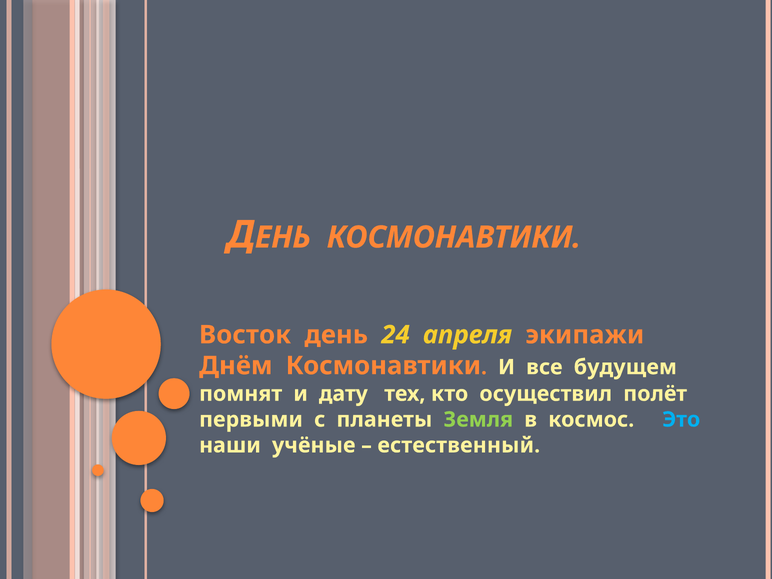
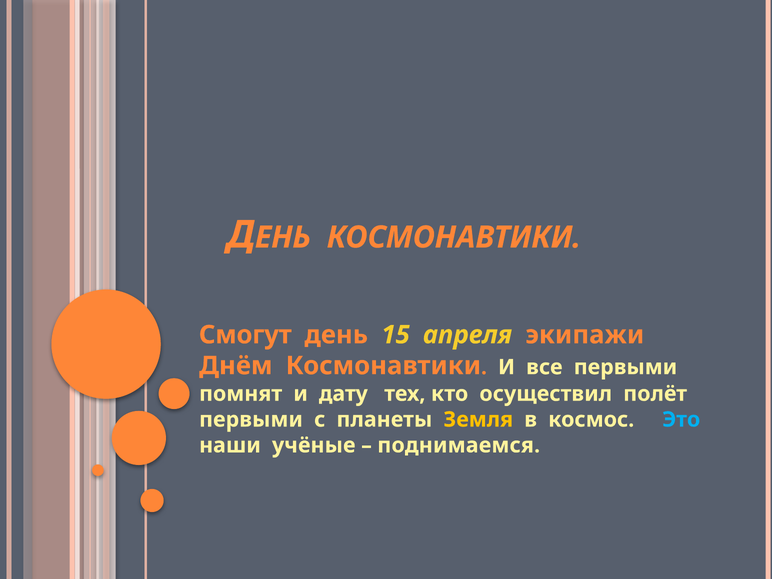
Восток: Восток -> Смогут (245, 335)
24: 24 -> 15 (396, 335)
все будущем: будущем -> первыми (625, 367)
Земля colour: light green -> yellow (478, 420)
естественный: естественный -> поднимаемся (459, 445)
